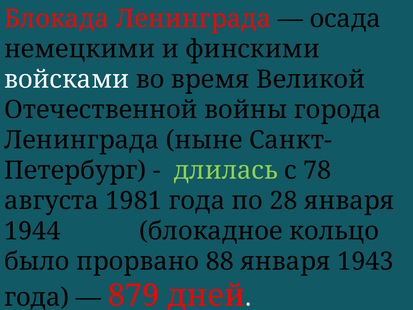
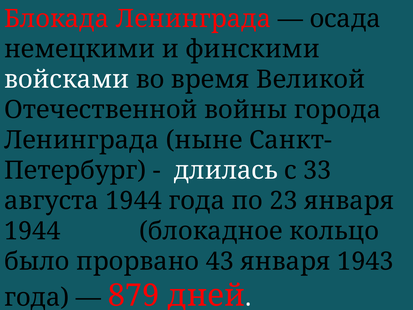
длилась colour: light green -> white (226, 170)
78: 78 -> 33 (317, 170)
августа 1981: 1981 -> 1944 (134, 201)
28: 28 -> 23 (284, 201)
88: 88 -> 43 (220, 261)
